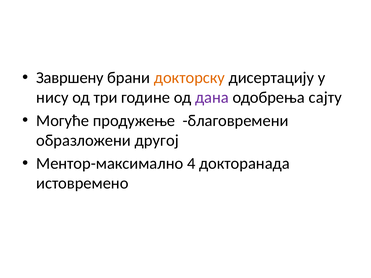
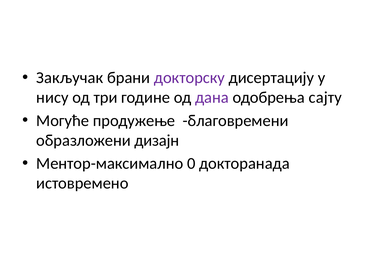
Завршену: Завршену -> Закључак (70, 78)
докторску colour: orange -> purple (189, 78)
другој: другој -> дизајн (157, 141)
4: 4 -> 0 (191, 164)
